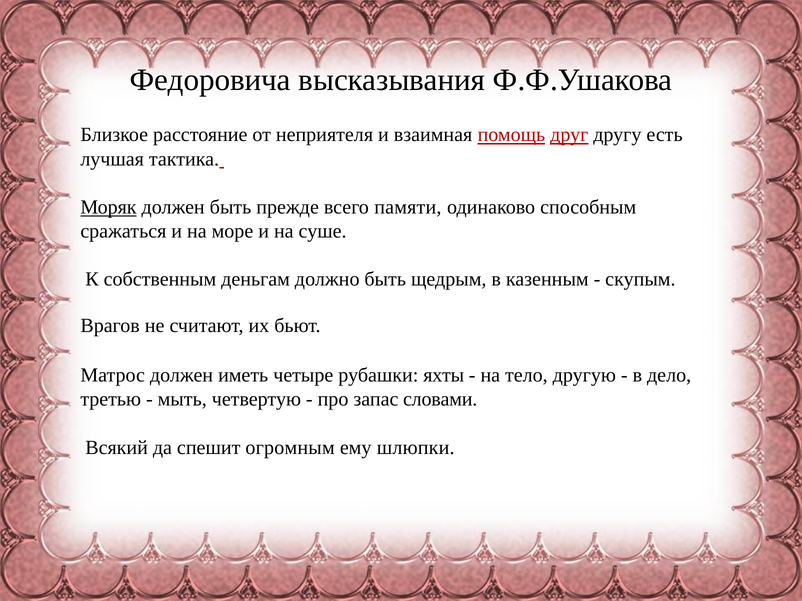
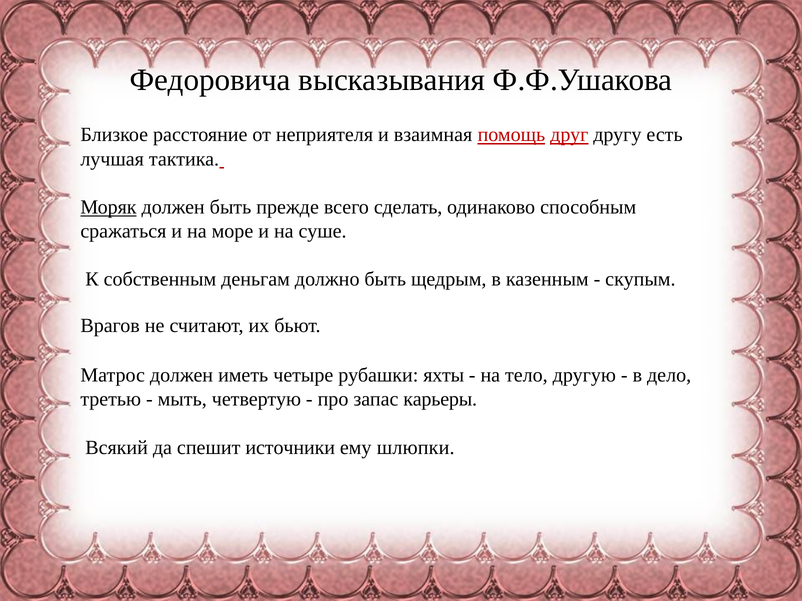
памяти: памяти -> сделать (408, 207)
словами: словами -> карьеры (440, 400)
огромным: огромным -> источники (290, 448)
